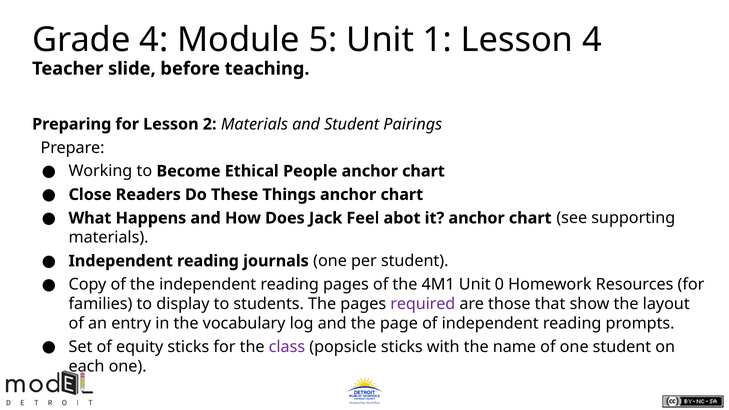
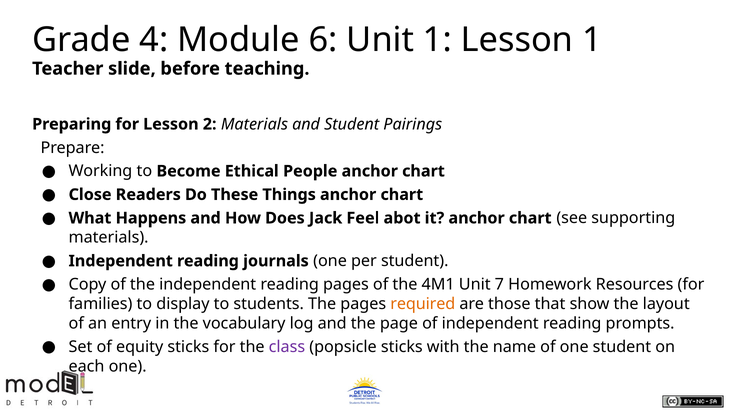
5: 5 -> 6 (323, 40)
Lesson 4: 4 -> 1 (592, 40)
0: 0 -> 7 (499, 285)
required colour: purple -> orange (423, 304)
